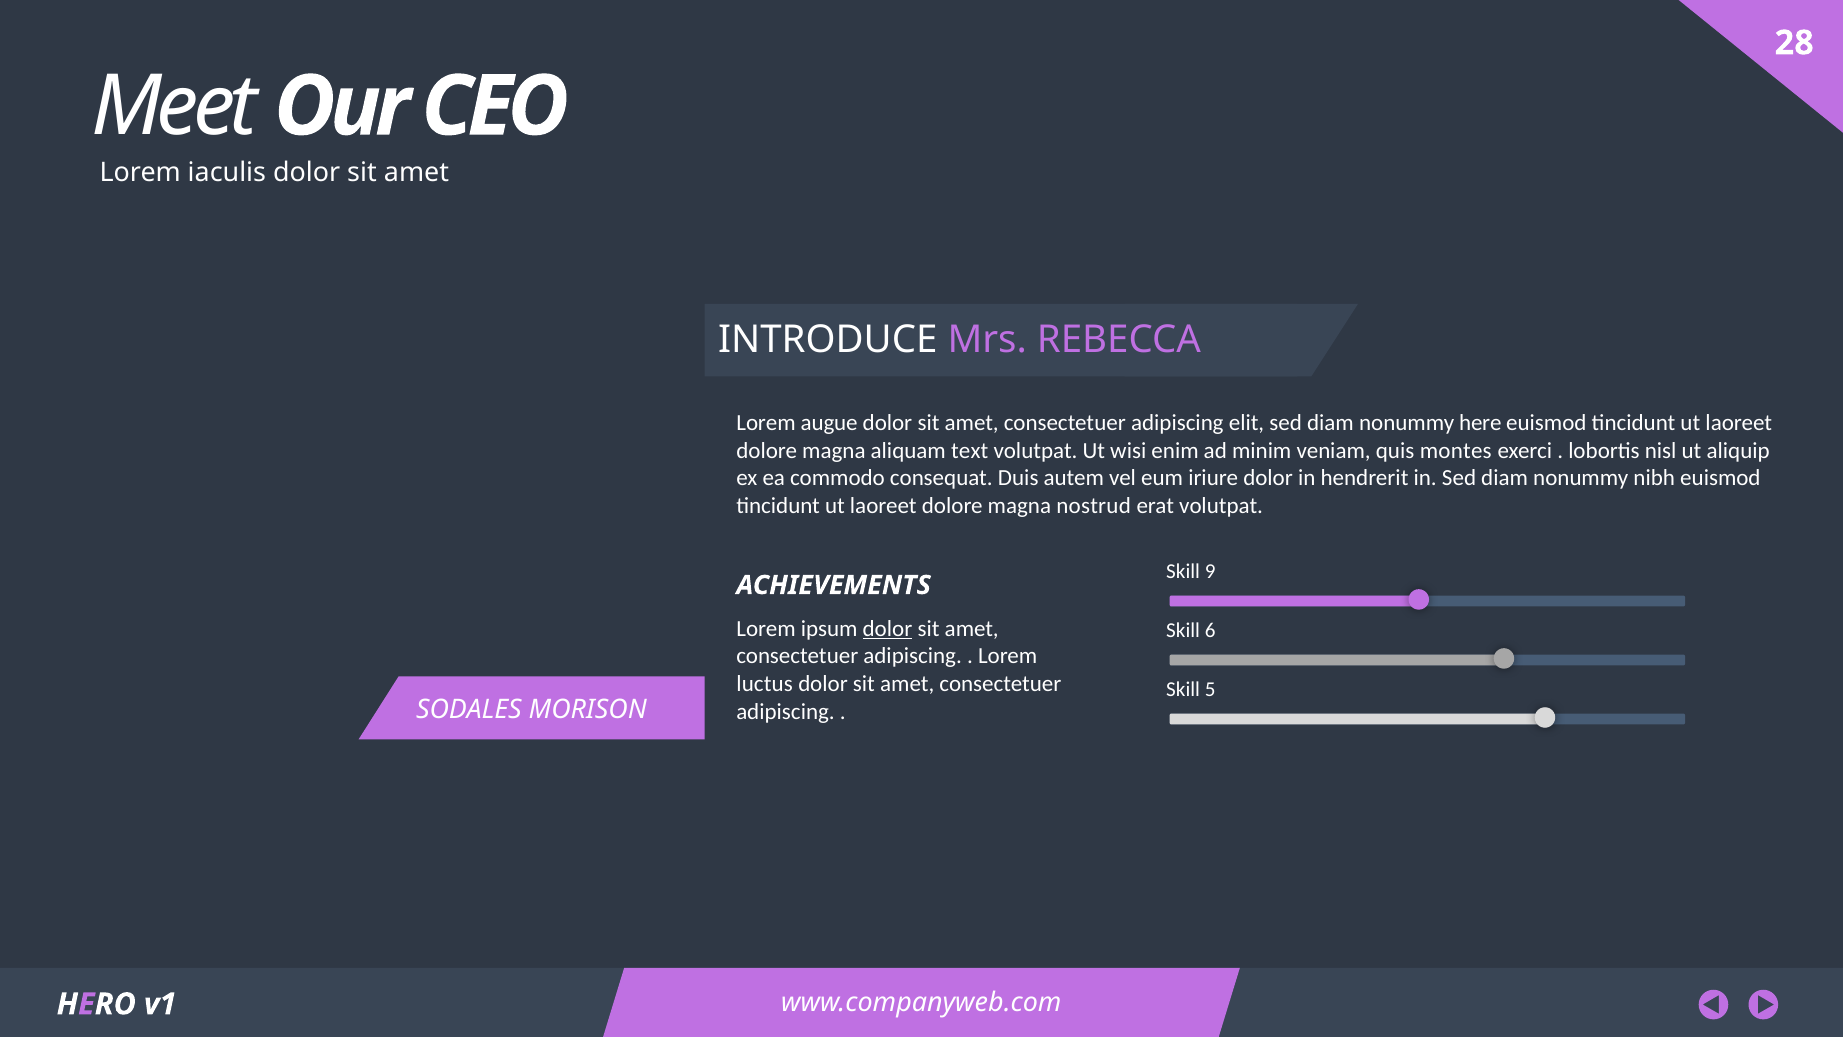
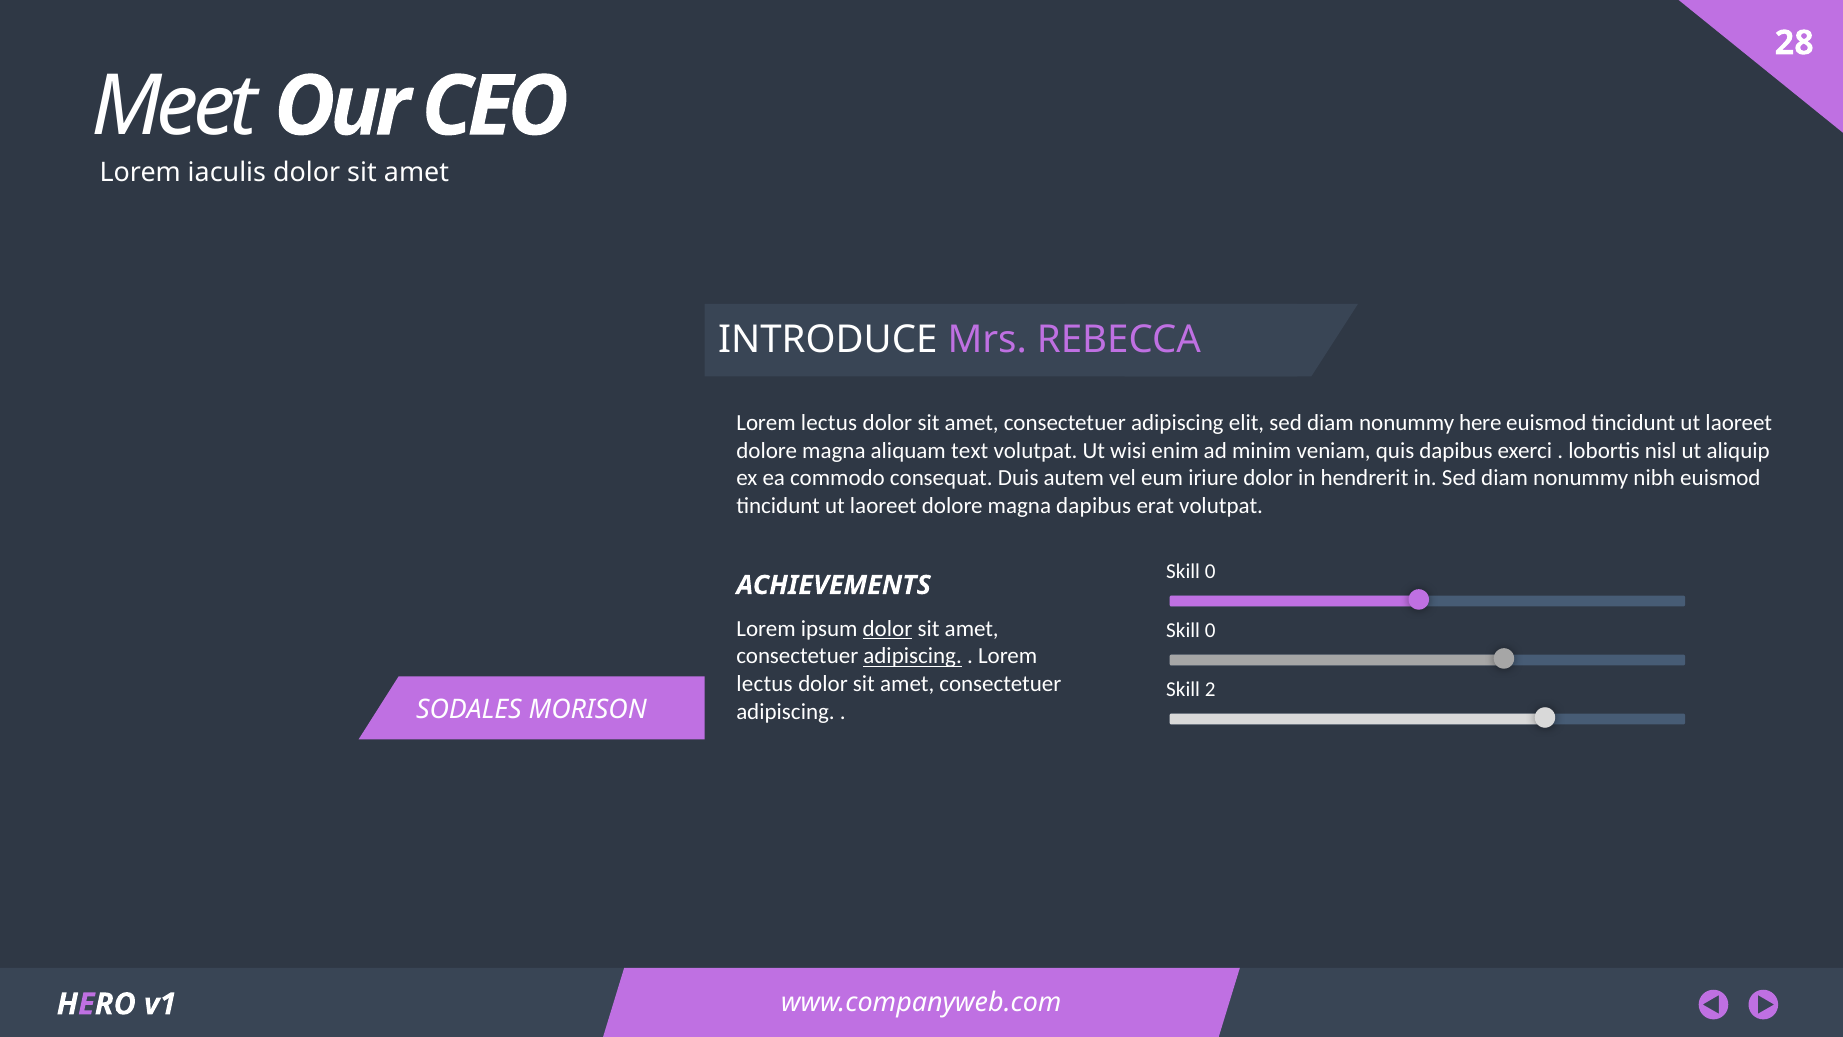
augue: augue -> lectus (829, 423)
quis montes: montes -> dapibus (1456, 450)
magna nostrud: nostrud -> dapibus (1094, 506)
9: 9 -> 0 (1210, 571)
6: 6 -> 0 (1210, 630)
adipiscing underline: none -> present (913, 656)
luctus: luctus -> lectus (765, 684)
5: 5 -> 2 (1210, 689)
